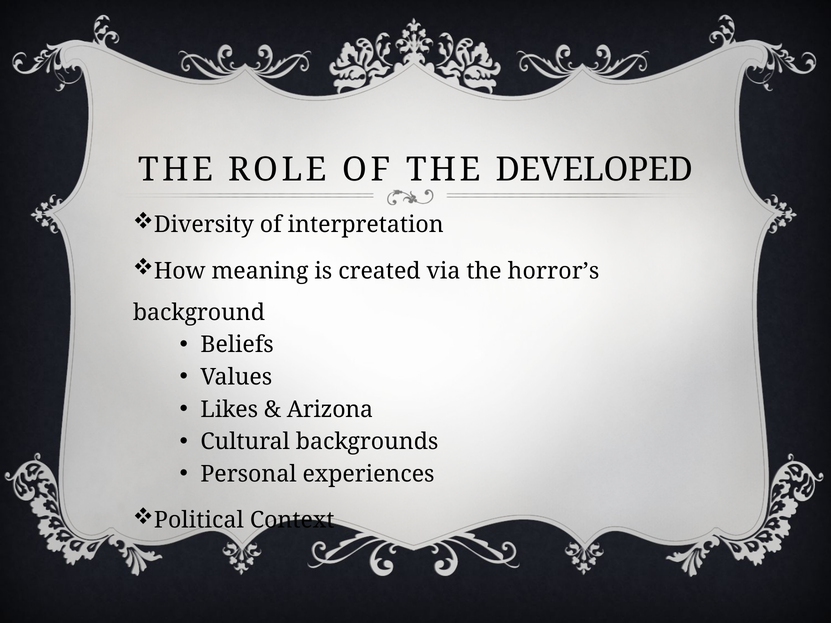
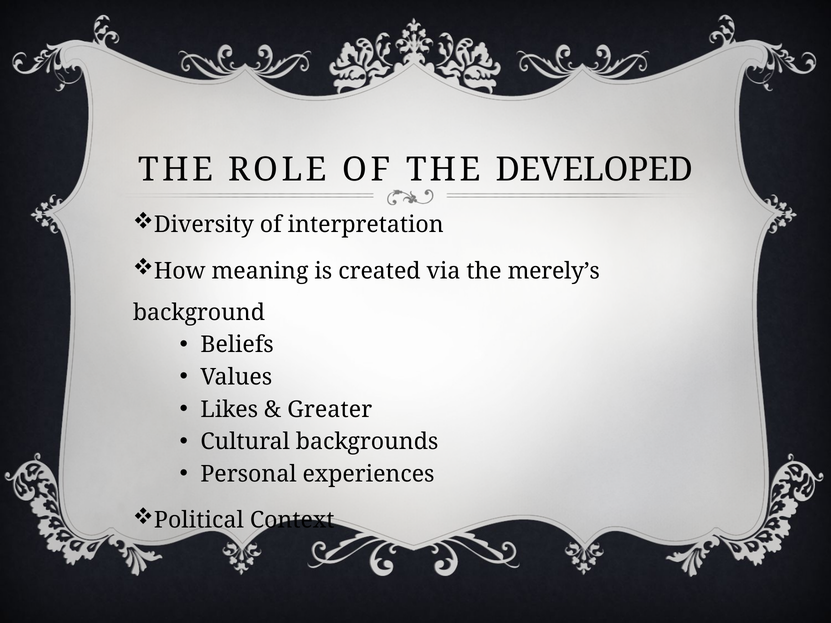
horror’s: horror’s -> merely’s (554, 271)
Arizona: Arizona -> Greater (330, 410)
